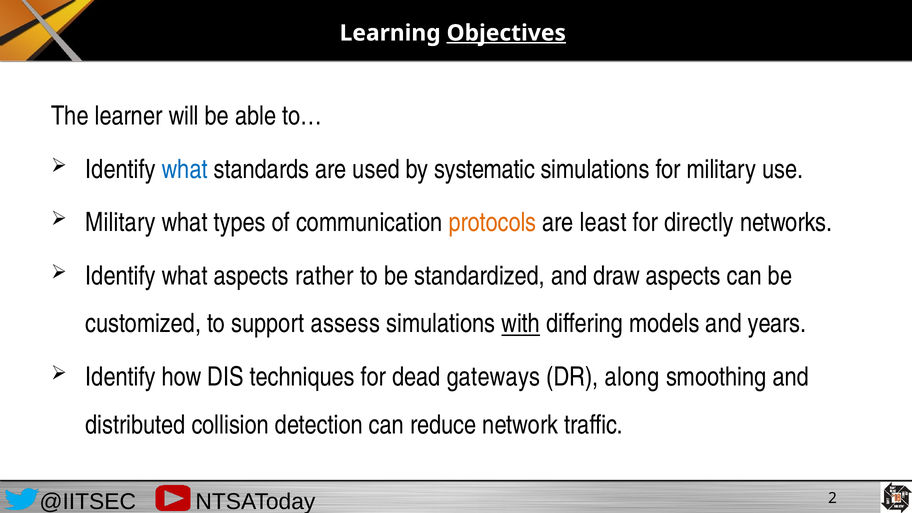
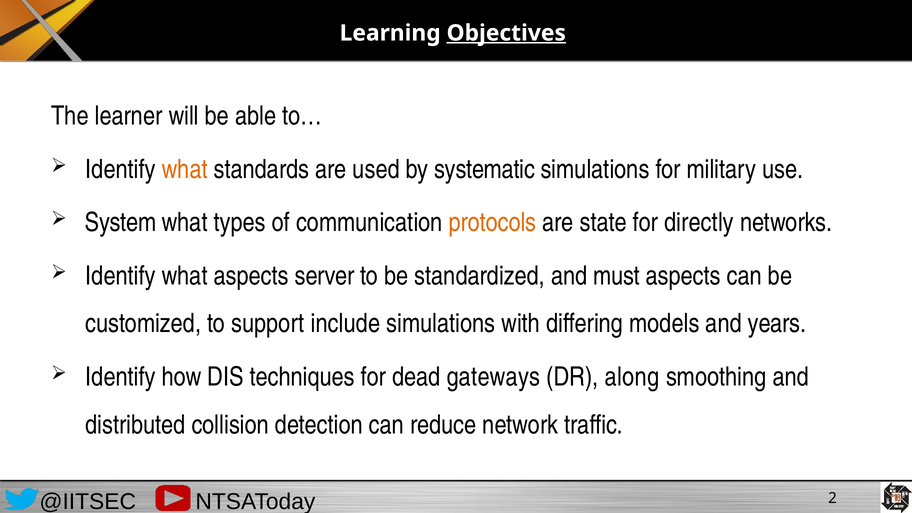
what colour: blue -> orange (185, 169)
Military: Military -> System (121, 222)
least: least -> state (603, 222)
rather: rather -> server (325, 276)
draw: draw -> must (617, 276)
assess: assess -> include (345, 324)
with underline: present -> none (521, 324)
